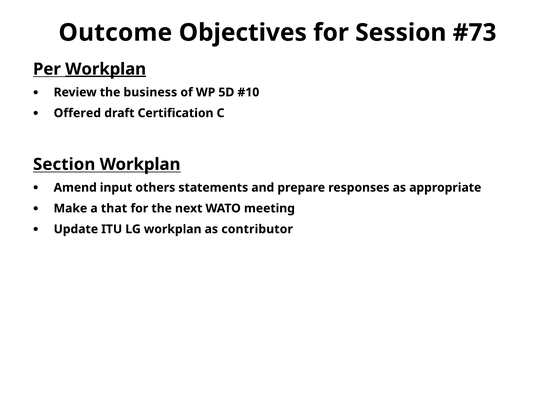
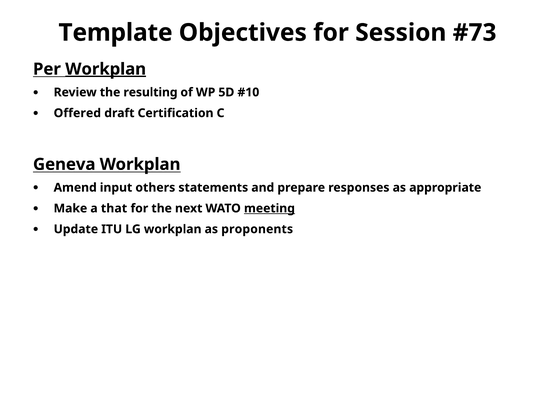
Outcome: Outcome -> Template (116, 33)
business: business -> resulting (150, 92)
Section: Section -> Geneva (64, 164)
meeting underline: none -> present (269, 208)
contributor: contributor -> proponents (257, 229)
